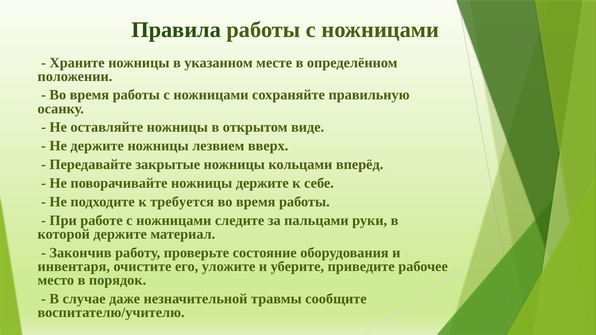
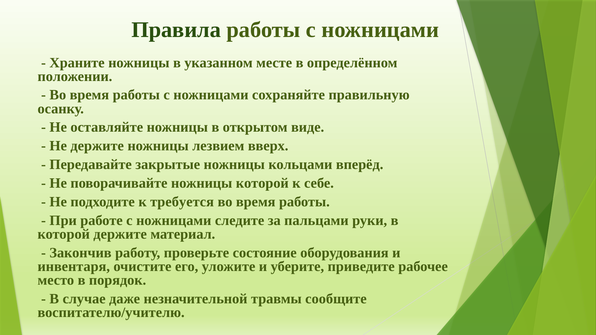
ножницы держите: держите -> которой (262, 183)
